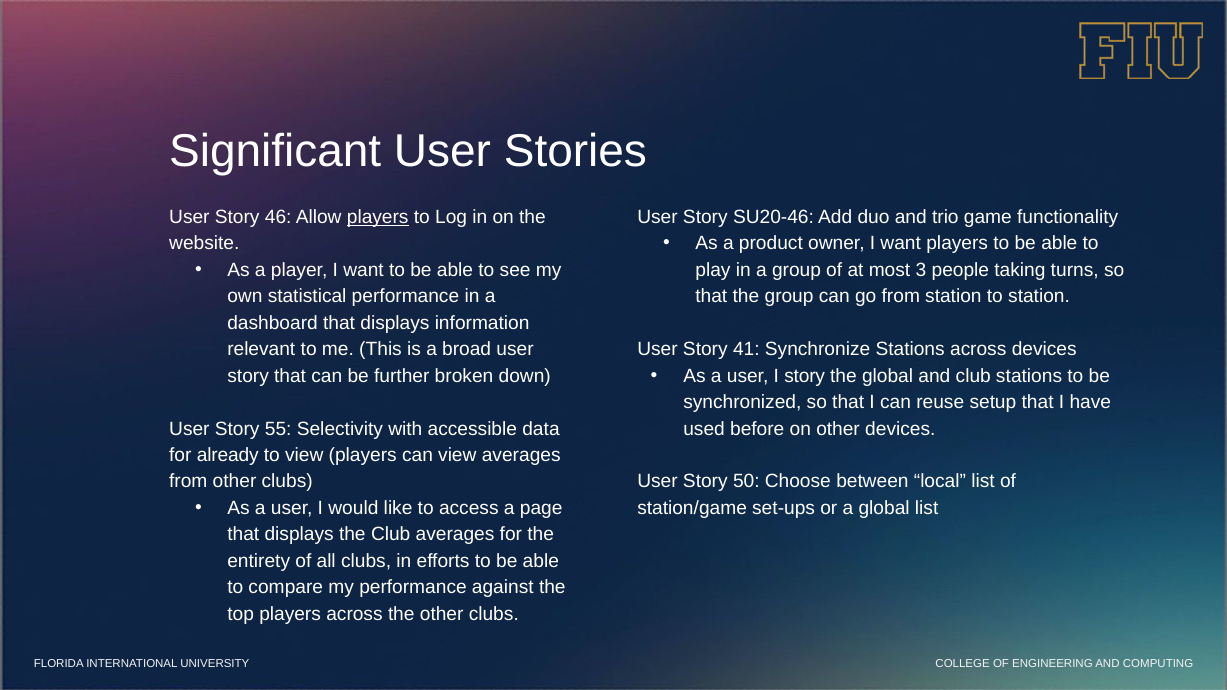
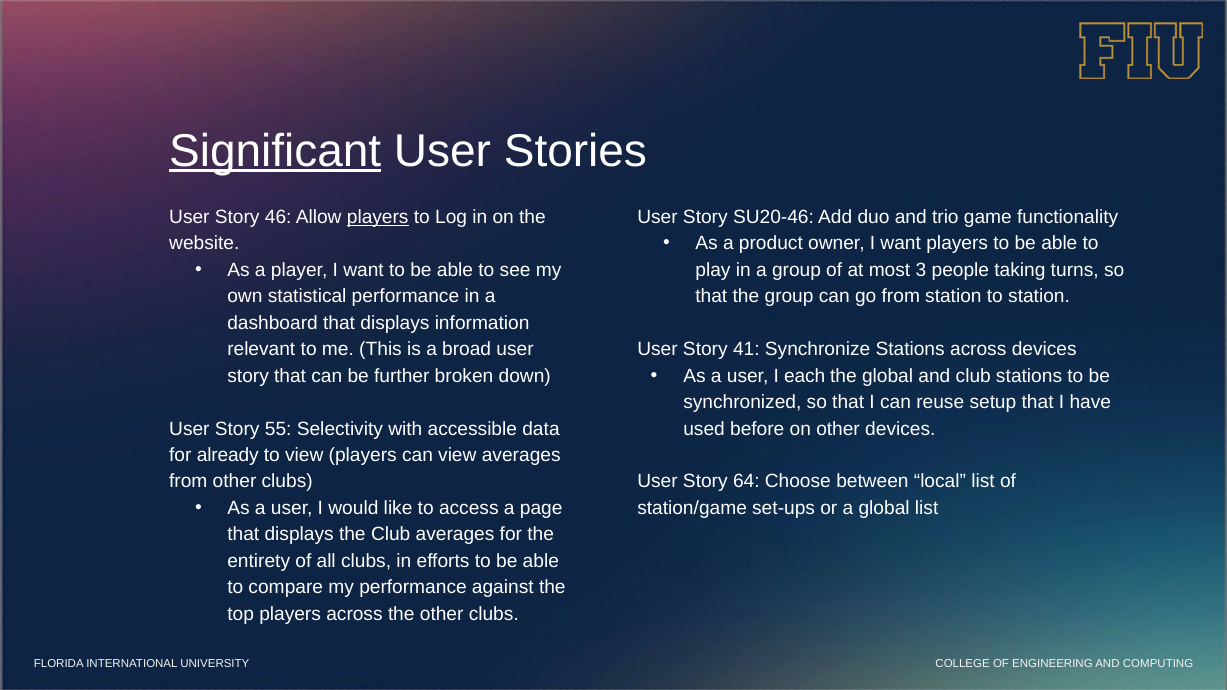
Significant underline: none -> present (275, 151)
I story: story -> each (805, 376)
50: 50 -> 64 (746, 482)
